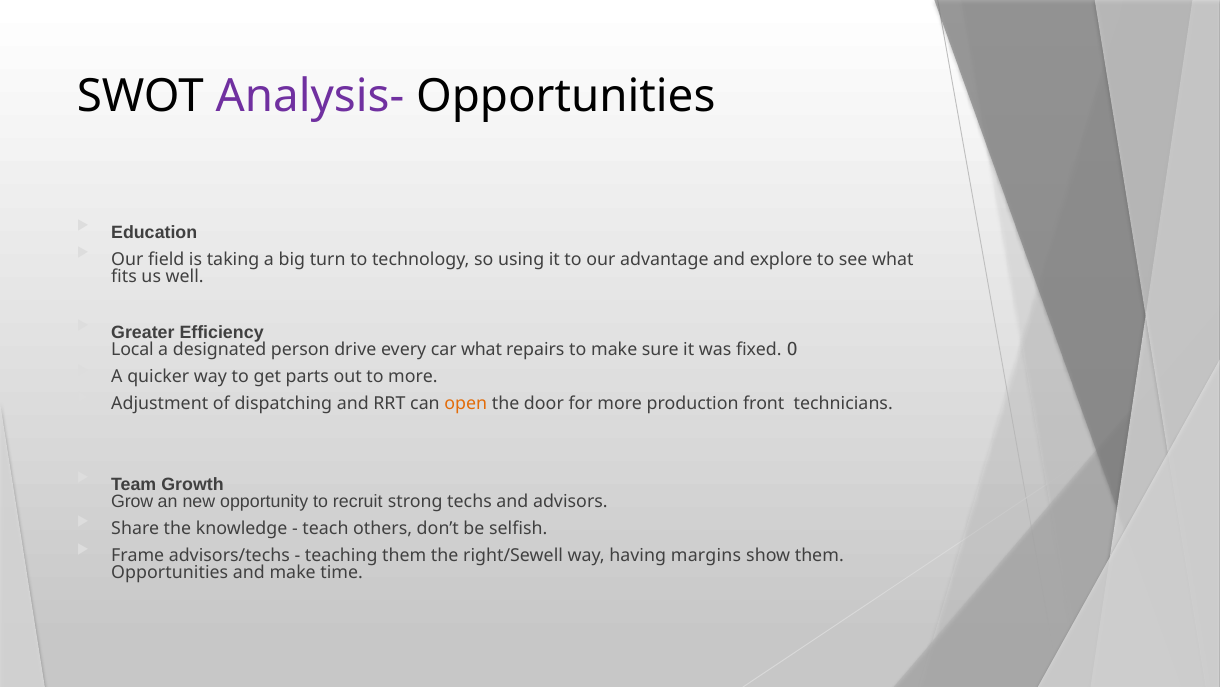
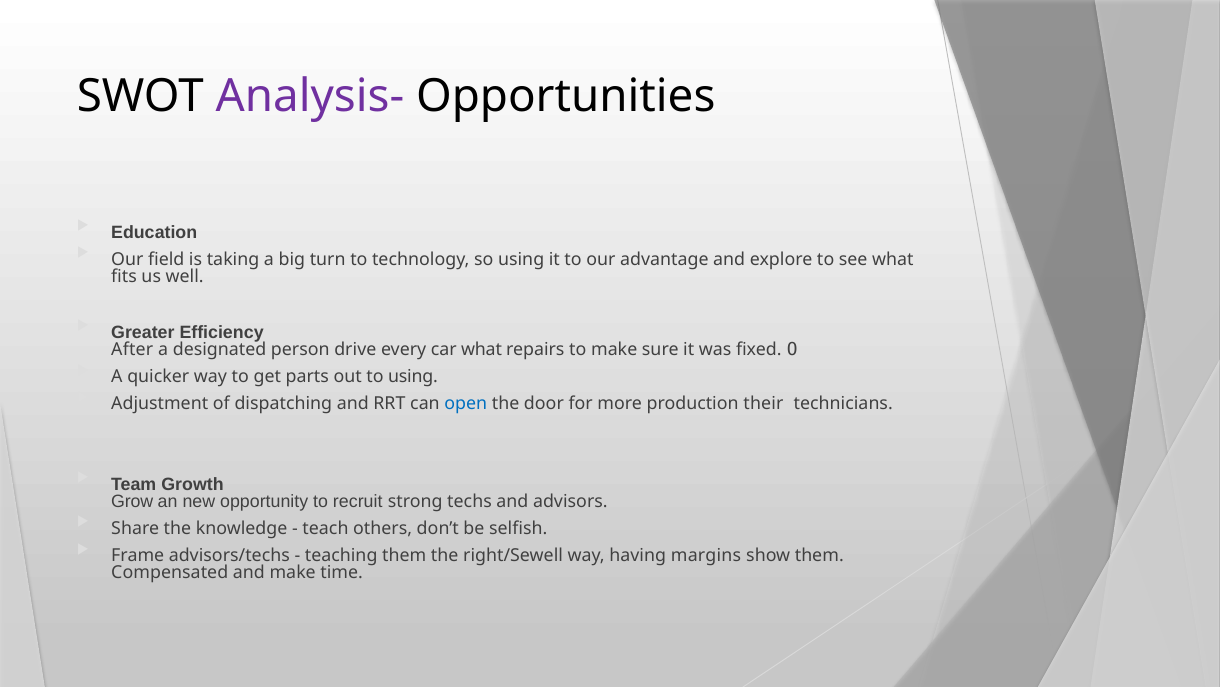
Local: Local -> After (132, 349)
to more: more -> using (413, 376)
open colour: orange -> blue (466, 404)
front: front -> their (764, 404)
Opportunities: Opportunities -> Compensated (170, 572)
